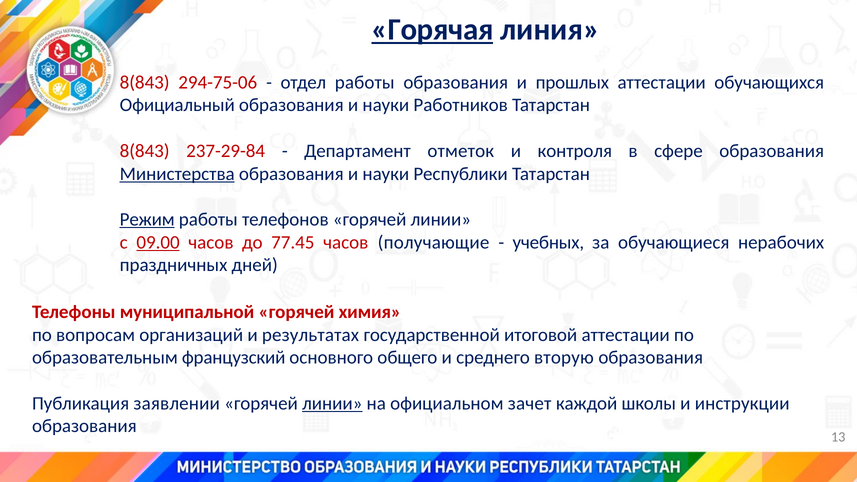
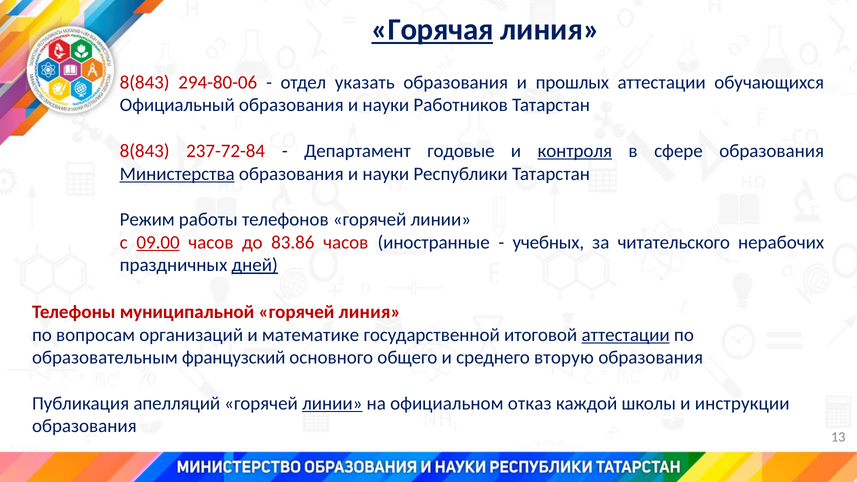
294-75-06: 294-75-06 -> 294-80-06 (218, 82)
отдел работы: работы -> указать (365, 82)
237-29-84: 237-29-84 -> 237-72-84 (226, 151)
отметок: отметок -> годовые (461, 151)
контроля underline: none -> present (575, 151)
Режим underline: present -> none (147, 219)
77.45: 77.45 -> 83.86 (293, 242)
получающие: получающие -> иностранные (434, 242)
обучающиеся: обучающиеся -> читательского (674, 242)
дней underline: none -> present (255, 265)
горячей химия: химия -> линия (370, 312)
результатах: результатах -> математике (311, 335)
аттестации underline: none -> present (626, 335)
заявлении: заявлении -> апелляций (177, 403)
зачет: зачет -> отказ (530, 403)
